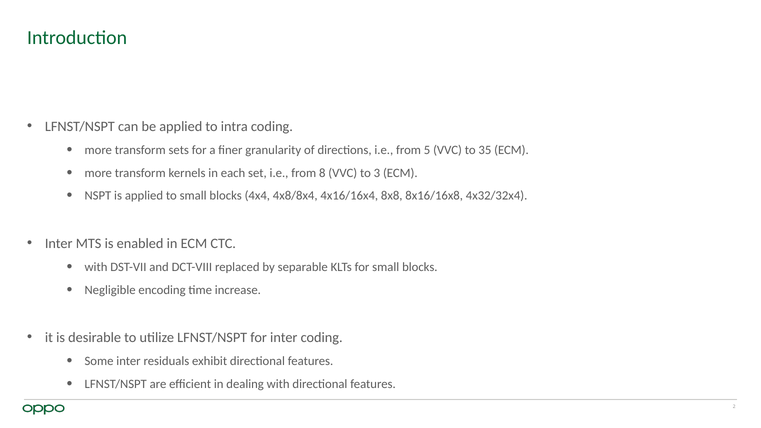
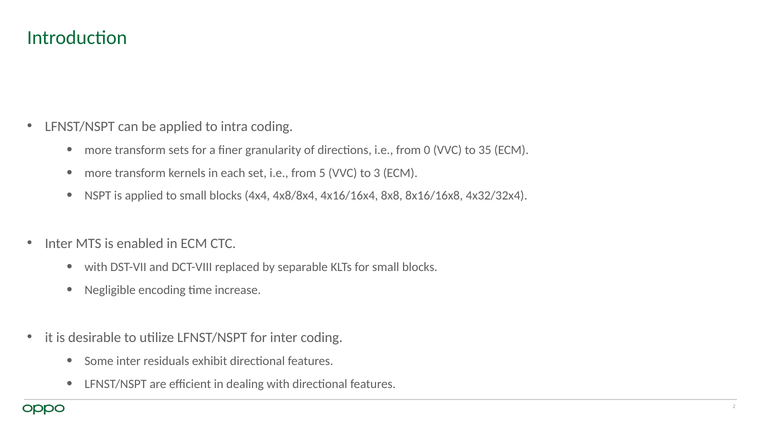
5: 5 -> 0 (427, 150)
8: 8 -> 5 (322, 173)
